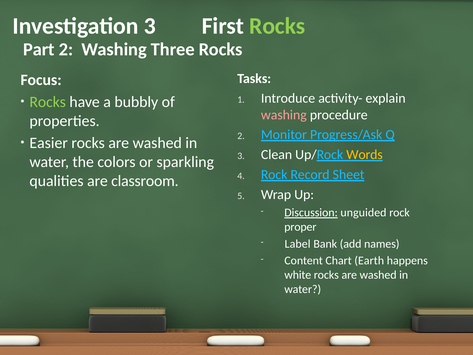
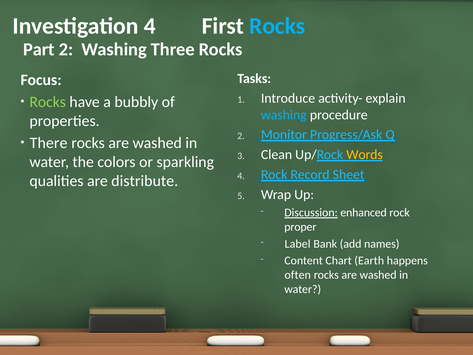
Investigation 3: 3 -> 4 (150, 26)
Rocks colour: light green -> light blue (277, 26)
washing colour: pink -> light blue (284, 115)
Easier: Easier -> There (49, 143)
classroom: classroom -> distribute (145, 181)
unguided: unguided -> enhanced (364, 212)
white: white -> often (298, 275)
